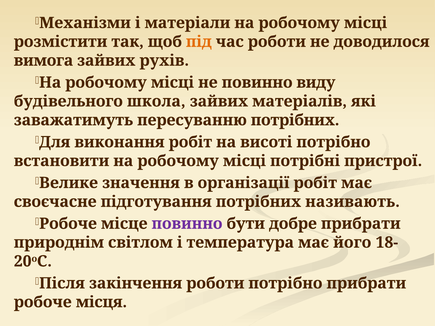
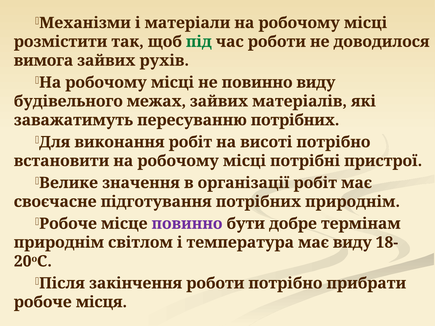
під colour: orange -> green (199, 42)
школа: школа -> межах (156, 101)
потрібних називають: називають -> природнім (353, 202)
добре прибрати: прибрати -> термінам (361, 224)
має його: його -> виду (352, 243)
